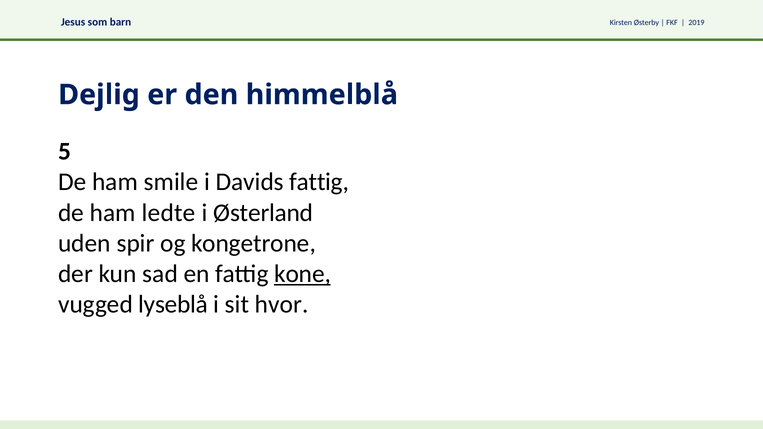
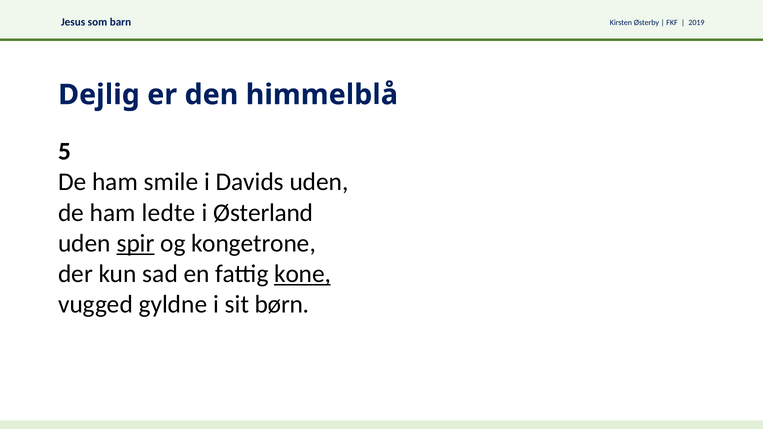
Davids fattig: fattig -> uden (319, 182)
spir underline: none -> present (136, 243)
lyseblå: lyseblå -> gyldne (173, 304)
hvor: hvor -> børn (282, 304)
